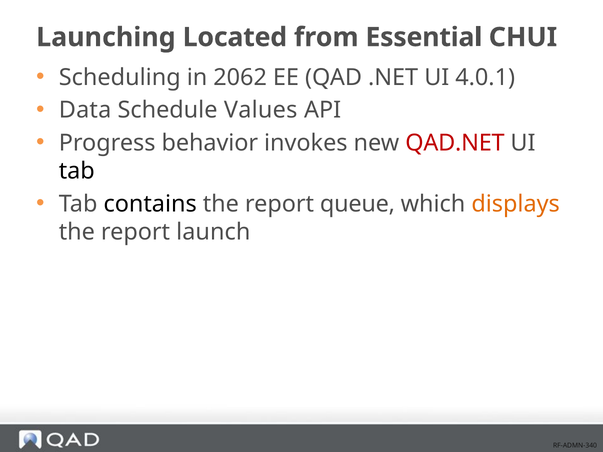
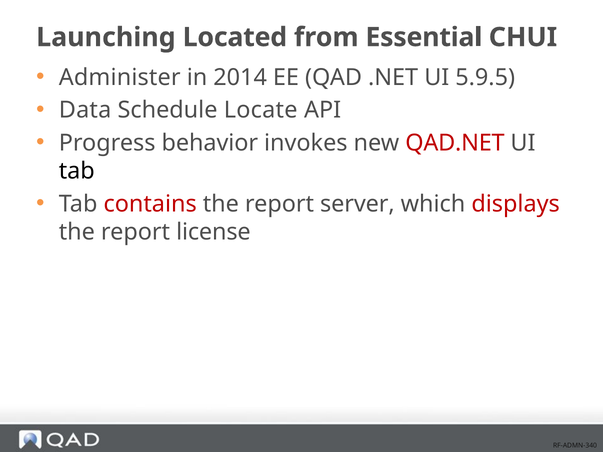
Scheduling: Scheduling -> Administer (120, 77)
2062: 2062 -> 2014 (240, 77)
4.0.1: 4.0.1 -> 5.9.5 (485, 77)
Values: Values -> Locate (261, 110)
contains colour: black -> red (150, 204)
queue: queue -> server (357, 204)
displays colour: orange -> red (516, 204)
launch: launch -> license (213, 232)
